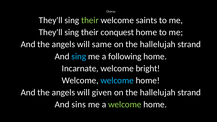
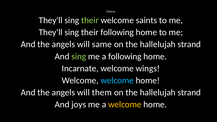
their conquest: conquest -> following (117, 32)
sing colour: light blue -> light green (79, 56)
bright: bright -> wings (148, 68)
given: given -> them (102, 92)
sins: sins -> joys (79, 104)
welcome colour: light green -> yellow (125, 104)
